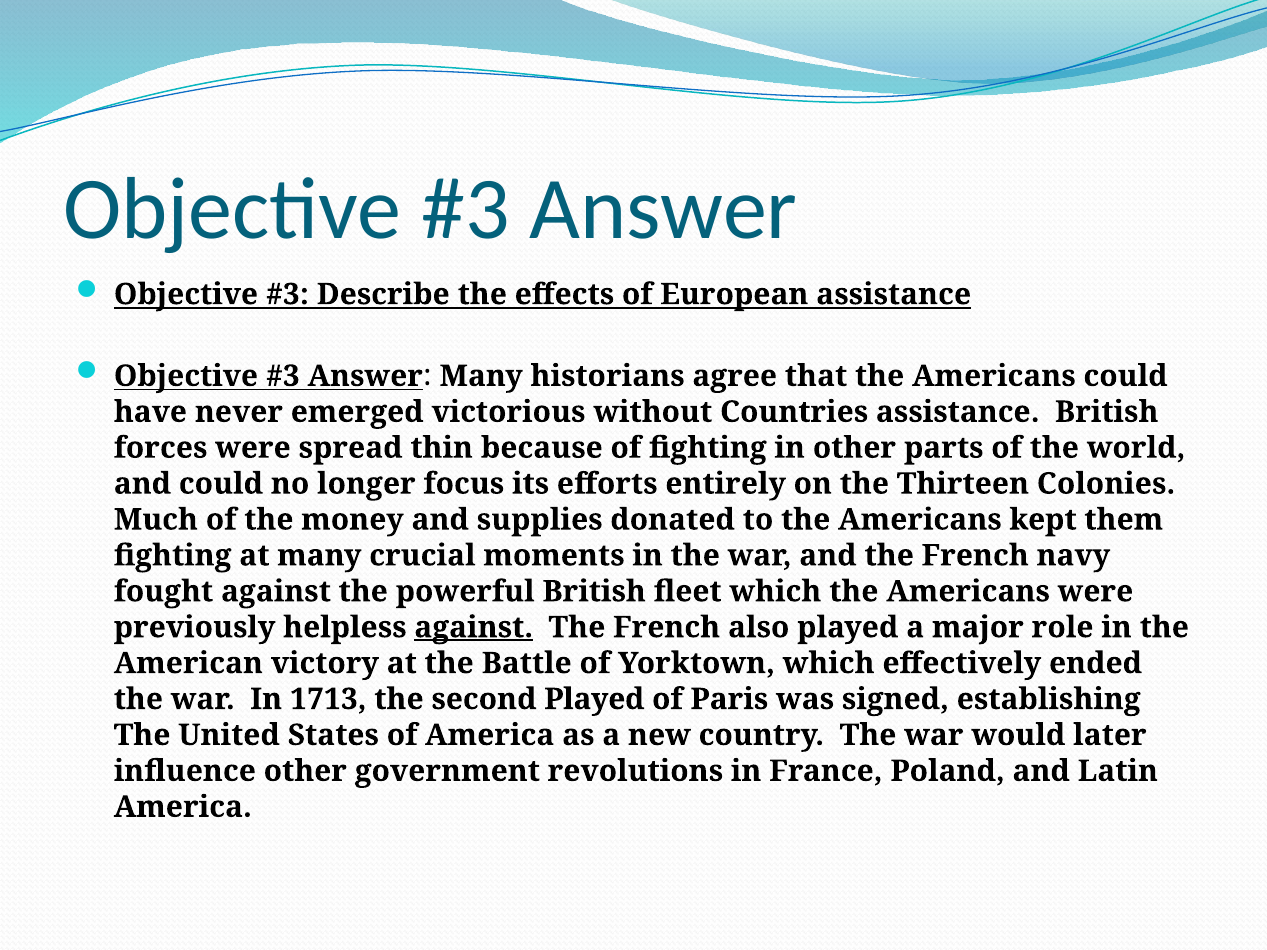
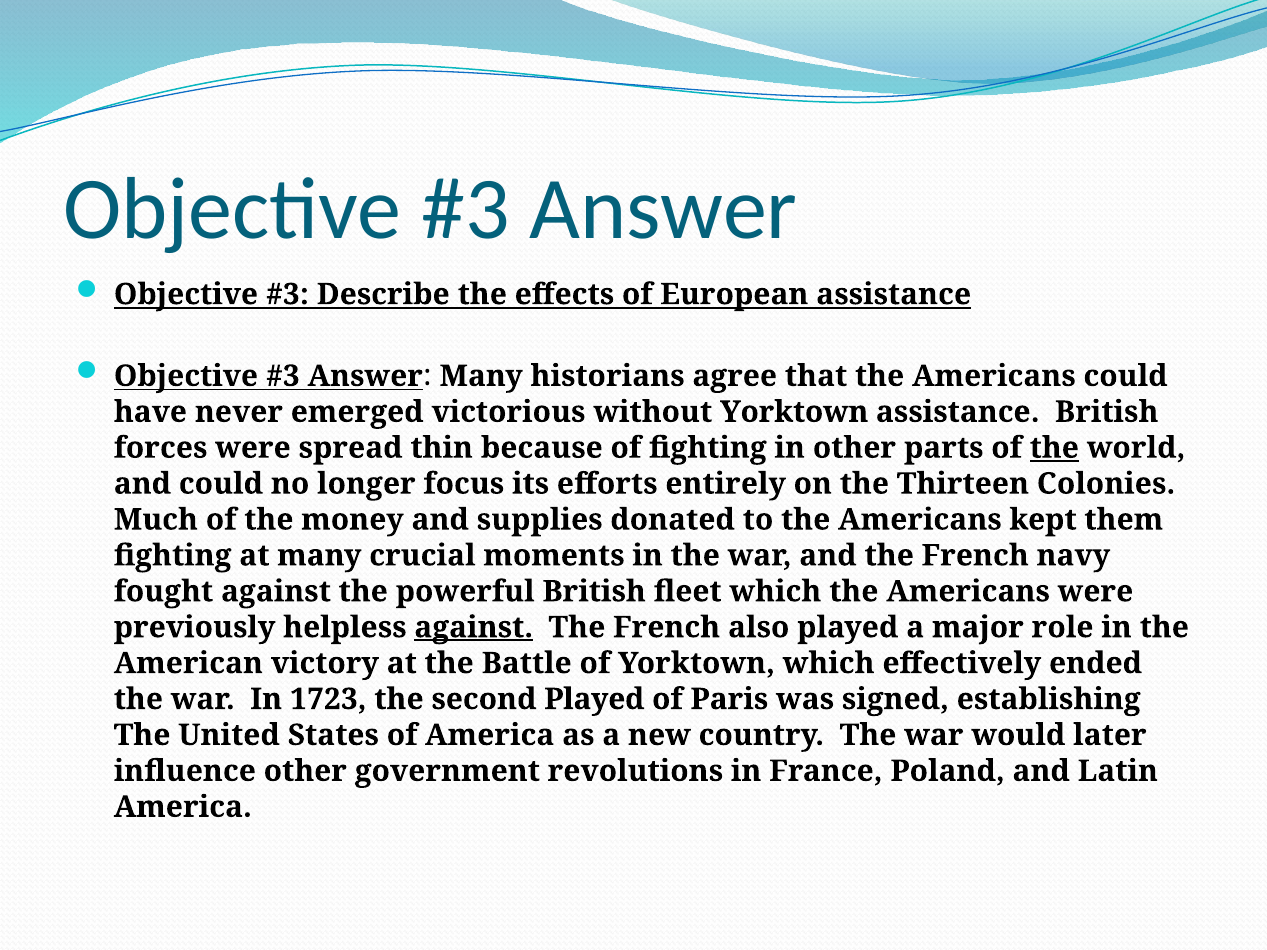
without Countries: Countries -> Yorktown (794, 412)
the underline: none -> present (1054, 448)
1713: 1713 -> 1723 (328, 699)
